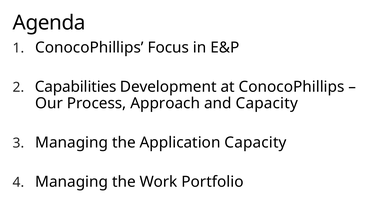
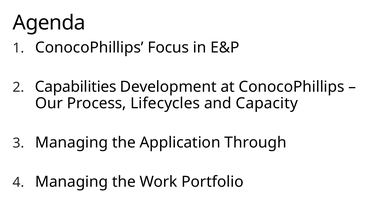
Approach: Approach -> Lifecycles (165, 104)
Application Capacity: Capacity -> Through (256, 143)
